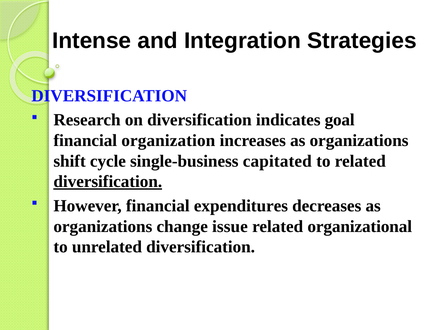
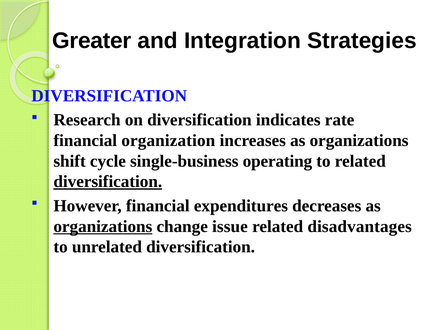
Intense: Intense -> Greater (92, 41)
goal: goal -> rate (340, 120)
capitated: capitated -> operating (277, 161)
organizations underline: none -> present (103, 227)
organizational: organizational -> disadvantages (360, 227)
